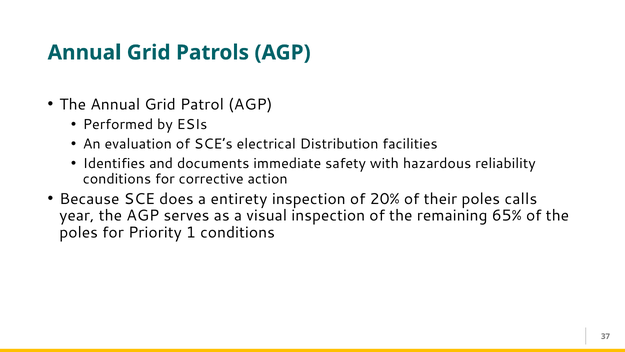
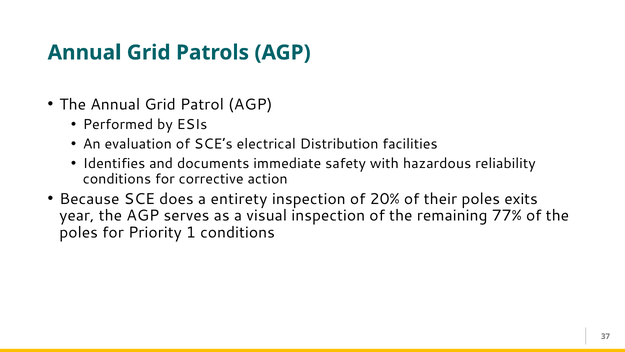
calls: calls -> exits (521, 199)
65%: 65% -> 77% (507, 216)
